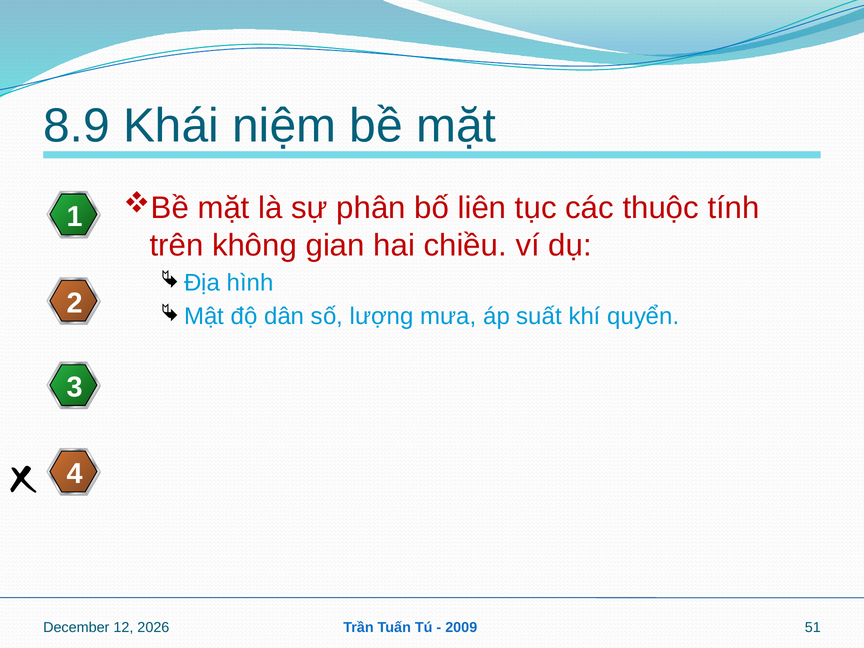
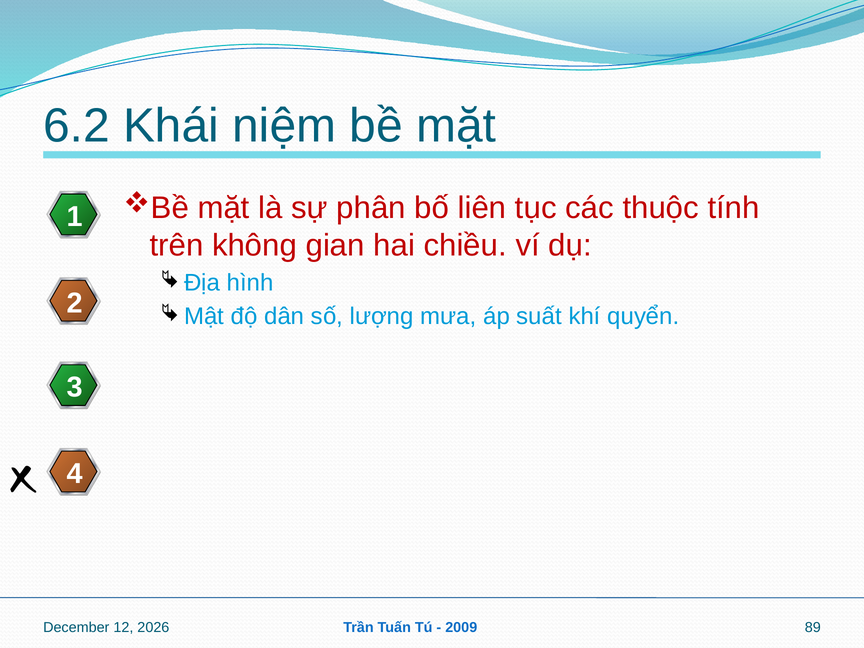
8.9: 8.9 -> 6.2 (77, 126)
51: 51 -> 89 (813, 627)
